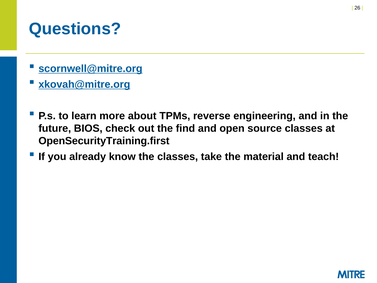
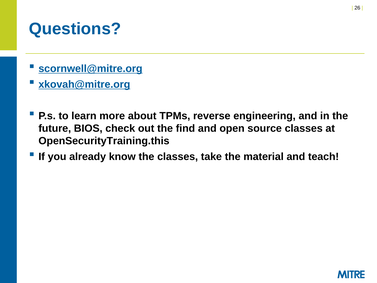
OpenSecurityTraining.first: OpenSecurityTraining.first -> OpenSecurityTraining.this (104, 141)
